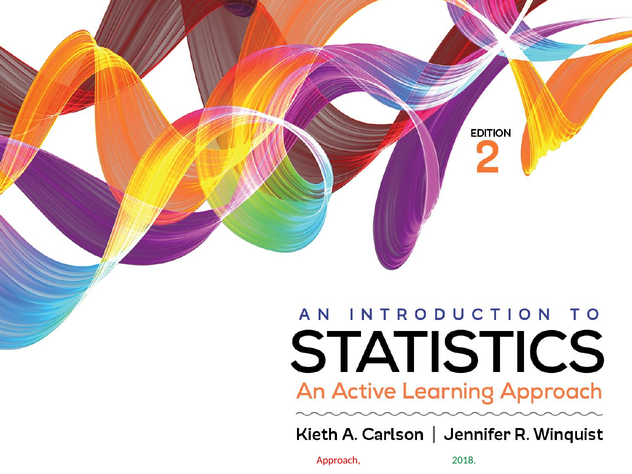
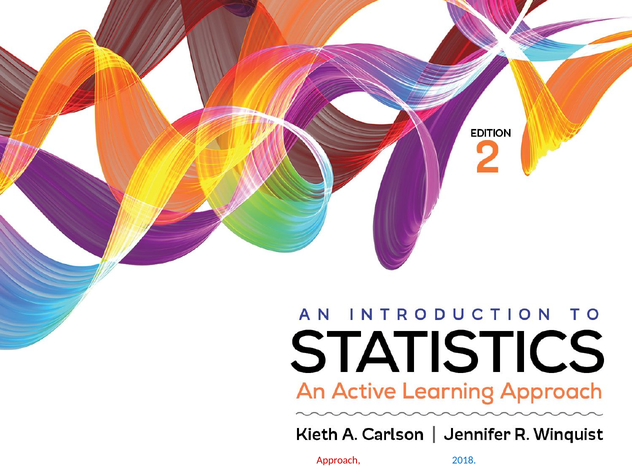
2018 colour: green -> blue (464, 460)
